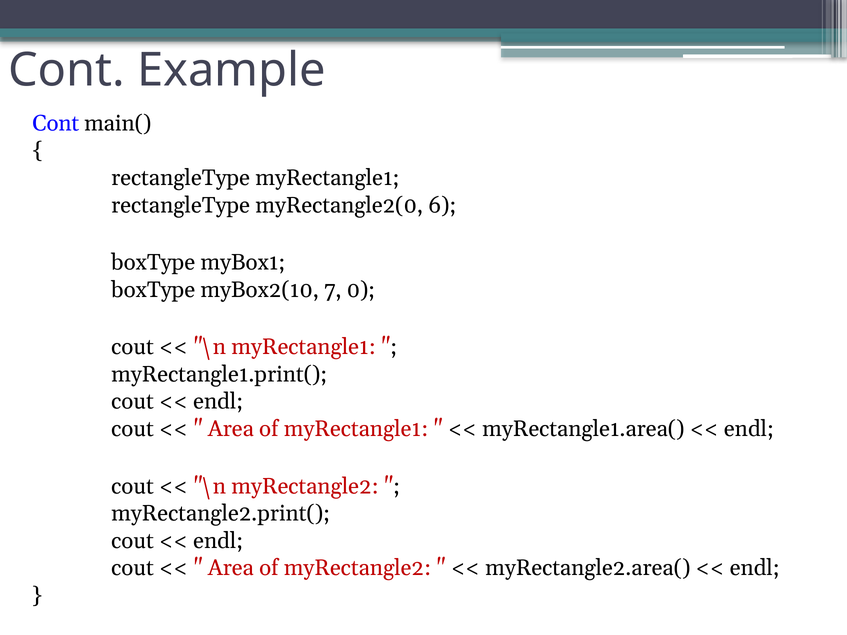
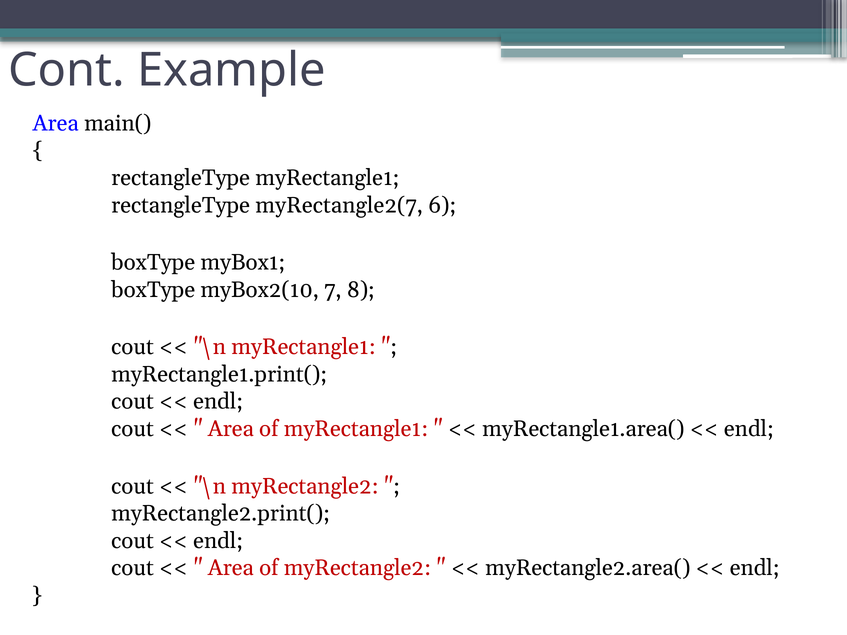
Cont: Cont -> Area (56, 123)
myRectangle2(0: myRectangle2(0 -> myRectangle2(7 (339, 205)
0: 0 -> 8 (361, 290)
